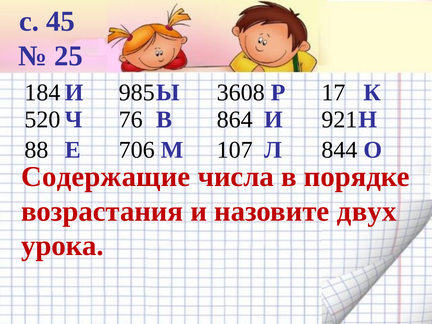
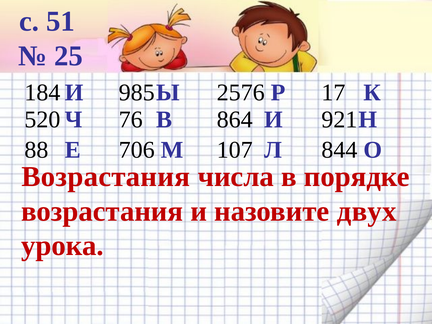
45: 45 -> 51 (61, 21)
3608: 3608 -> 2576 (241, 92)
Содержащие: Содержащие -> Возрастания (106, 177)
